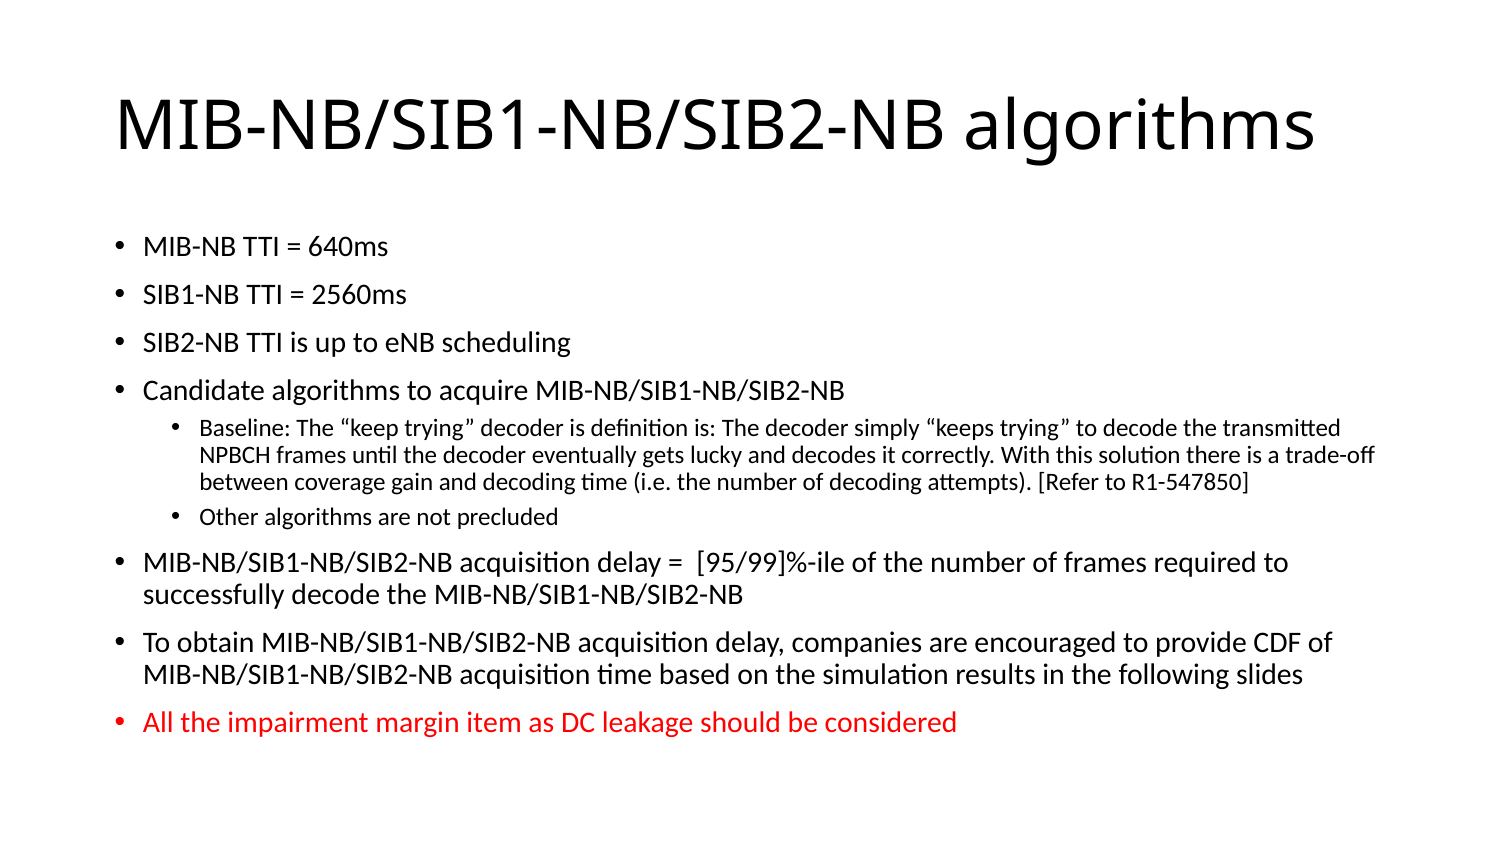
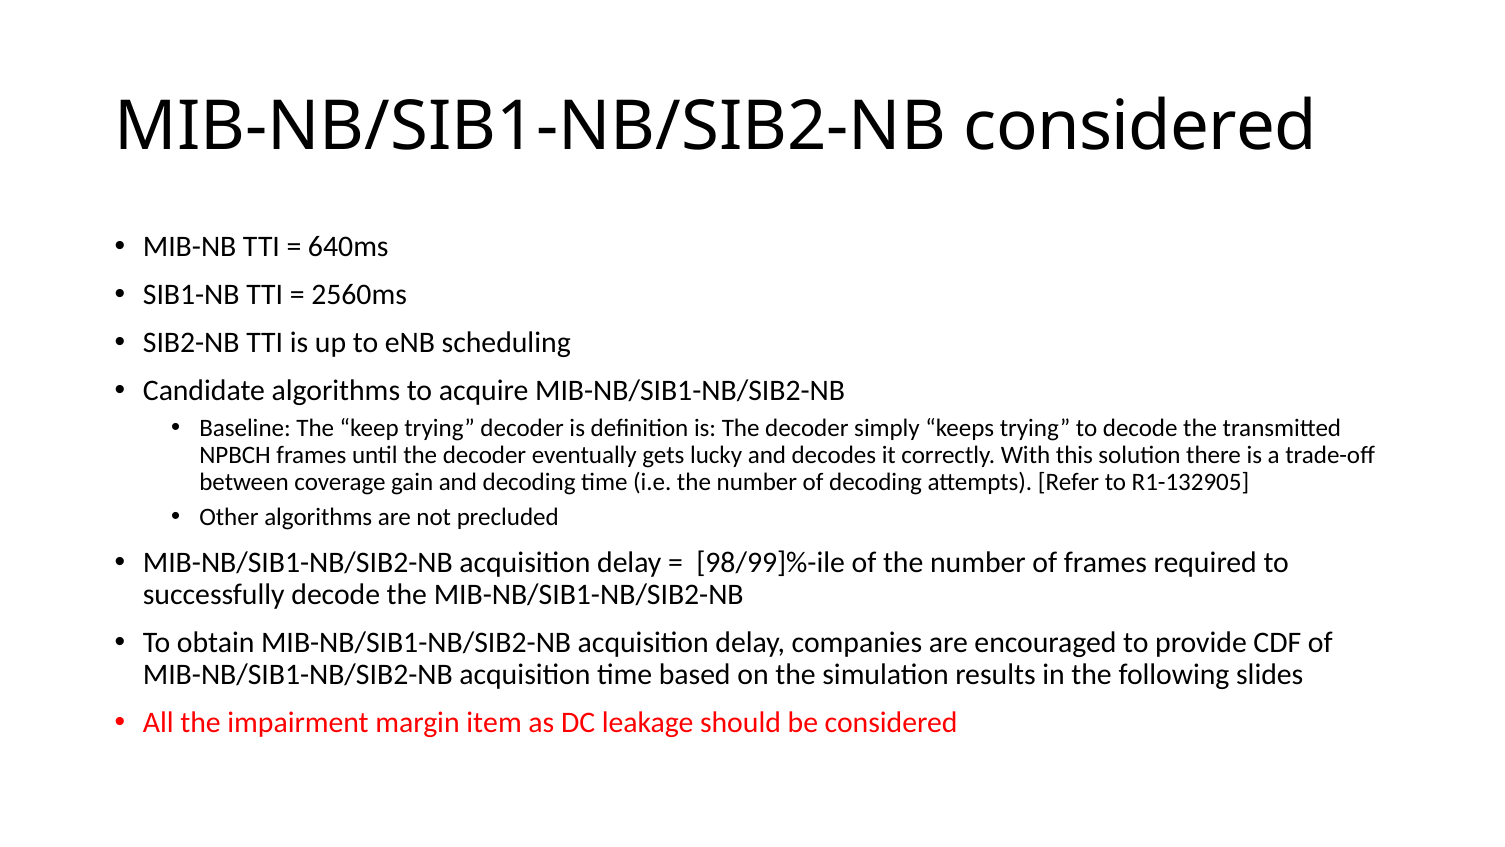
MIB-NB/SIB1-NB/SIB2-NB algorithms: algorithms -> considered (1140, 126)
R1-547850: R1-547850 -> R1-132905 (1190, 482)
95/99]%-ile: 95/99]%-ile -> 98/99]%-ile (771, 562)
